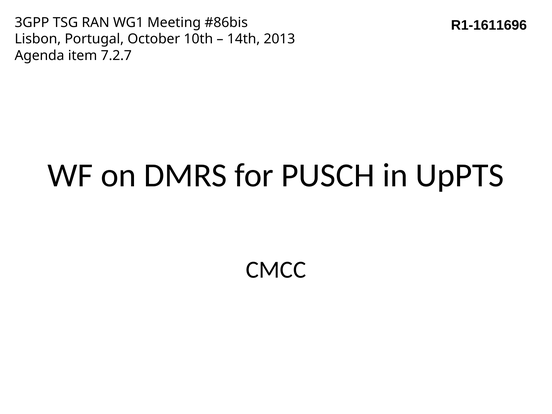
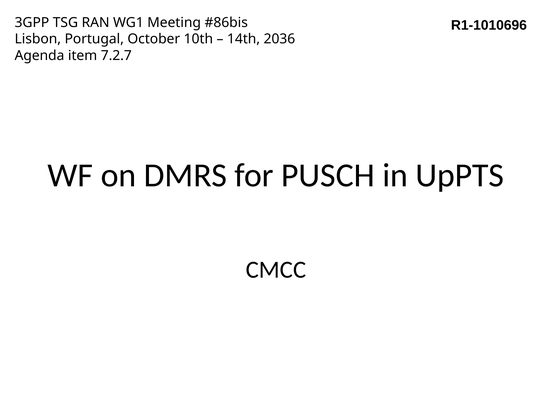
R1-1611696: R1-1611696 -> R1-1010696 (489, 25)
2013: 2013 -> 2036 (279, 39)
